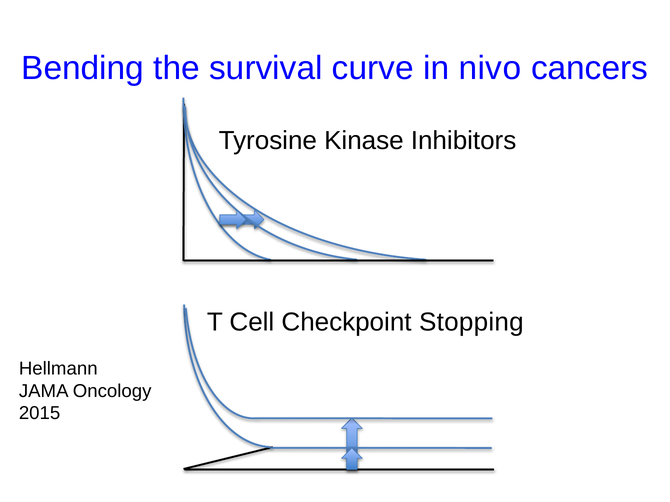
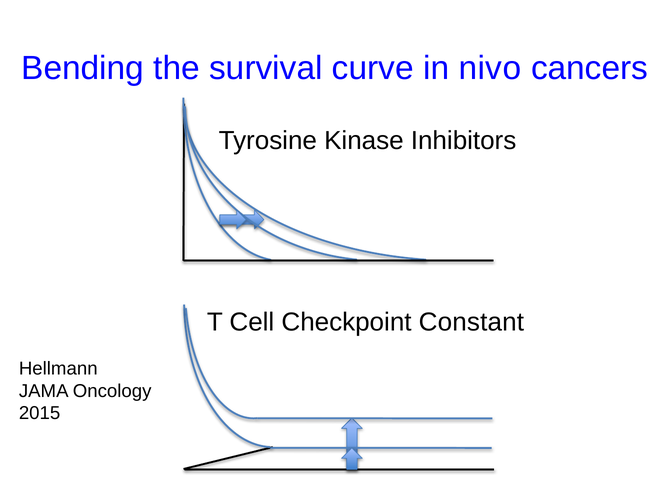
Stopping: Stopping -> Constant (471, 322)
